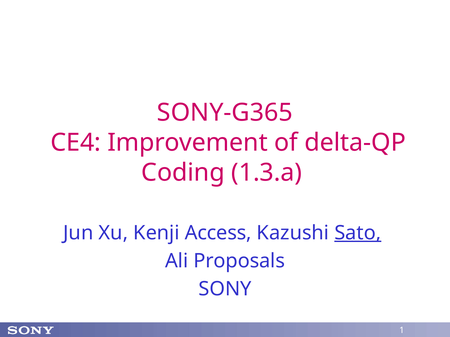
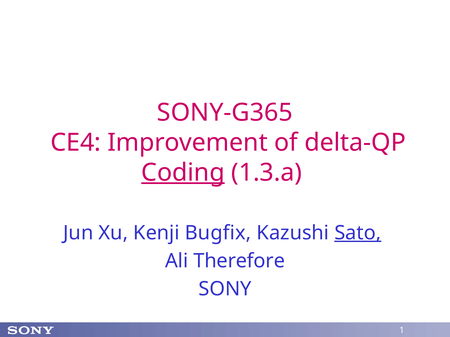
Coding underline: none -> present (183, 173)
Access: Access -> Bugfix (218, 233)
Proposals: Proposals -> Therefore (239, 261)
